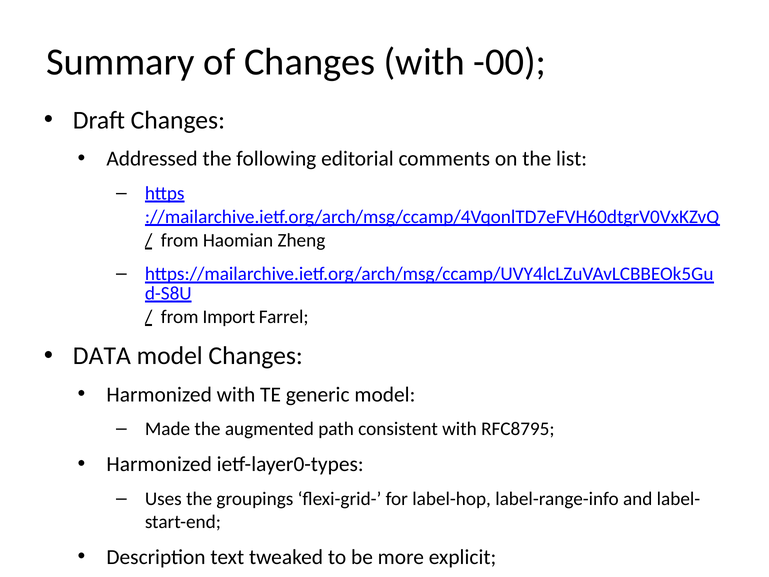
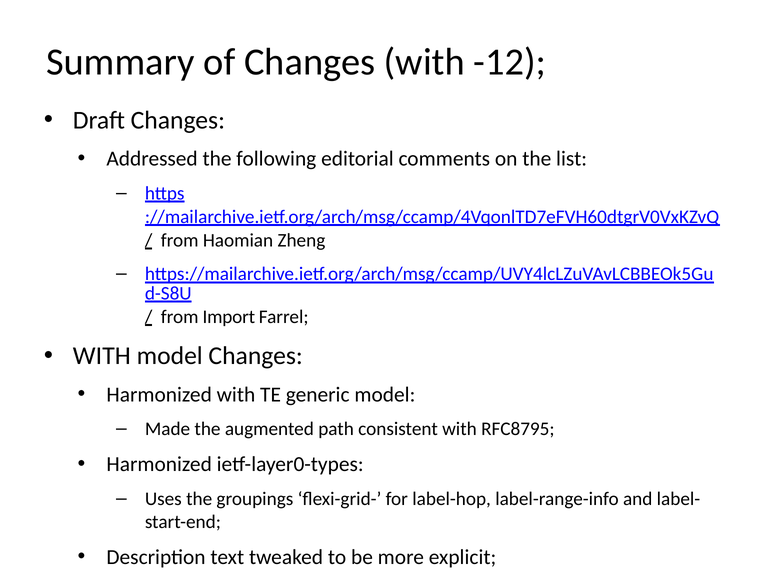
-00: -00 -> -12 (510, 62)
DATA: DATA -> WITH (102, 356)
